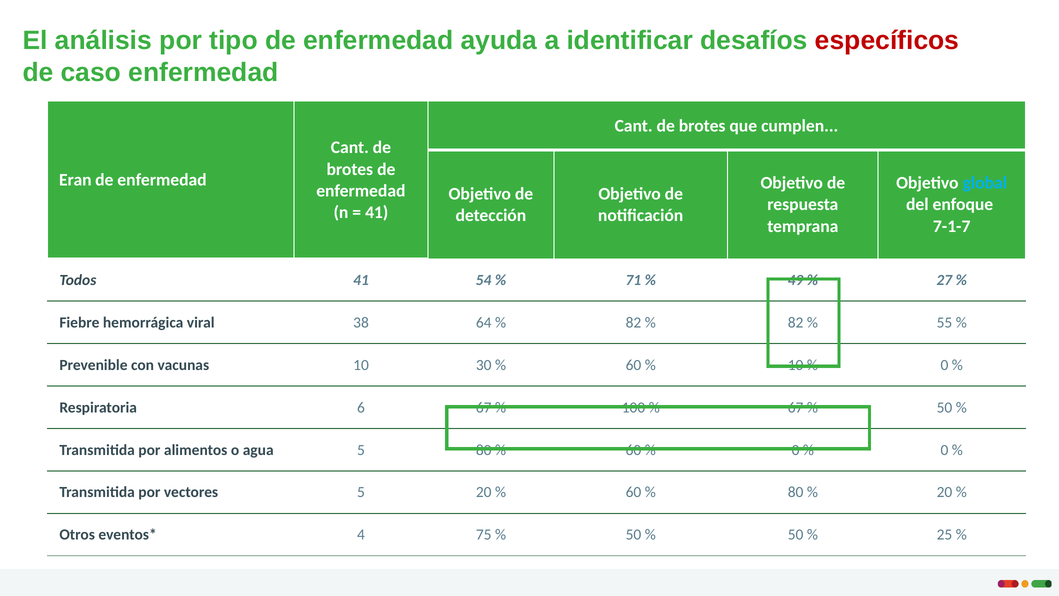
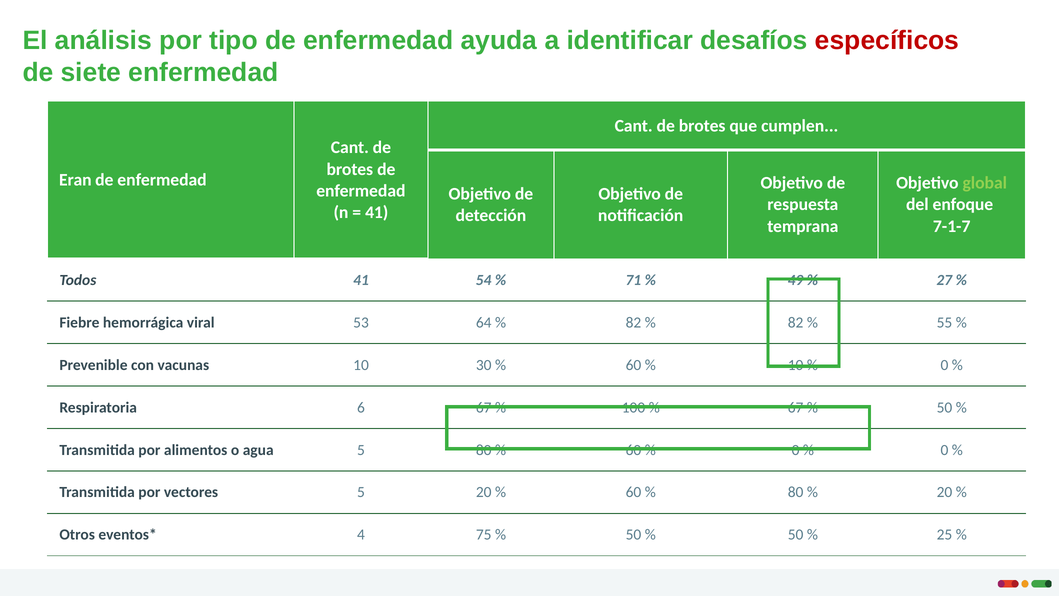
caso: caso -> siete (91, 72)
global colour: light blue -> light green (985, 183)
38: 38 -> 53 (361, 323)
